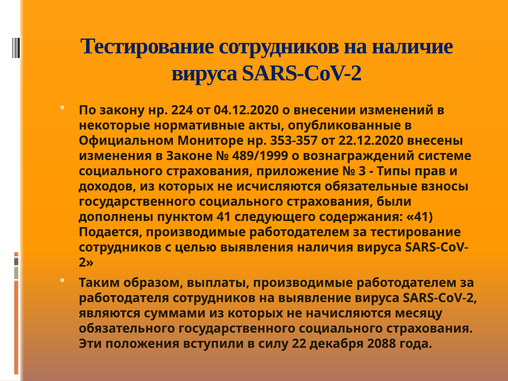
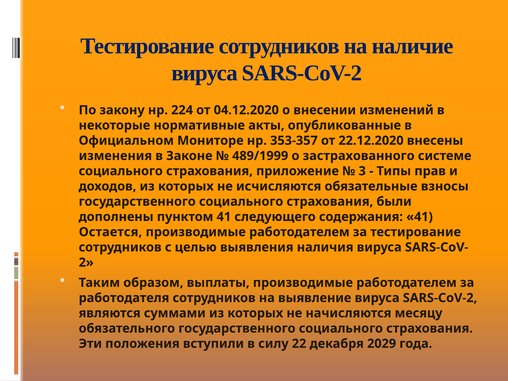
вознаграждений: вознаграждений -> застрахованного (359, 156)
Подается: Подается -> Остается (110, 232)
2088: 2088 -> 2029 (382, 344)
